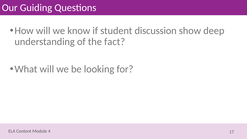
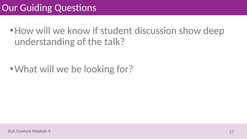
fact: fact -> talk (115, 42)
